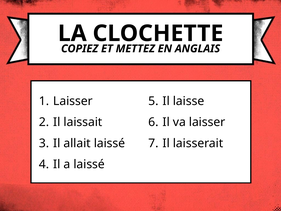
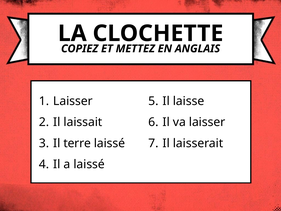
allait: allait -> terre (77, 143)
